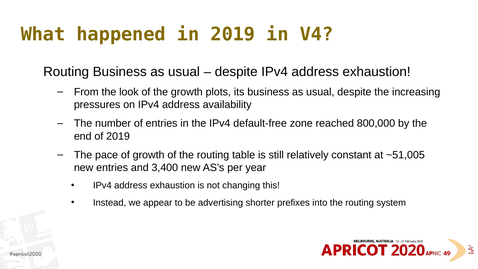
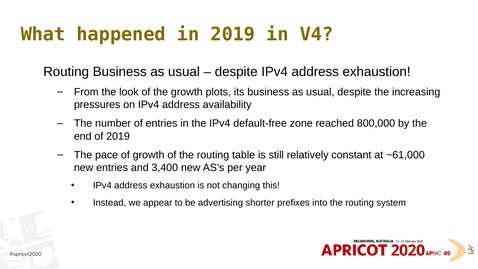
~51,005: ~51,005 -> ~61,000 (405, 155)
